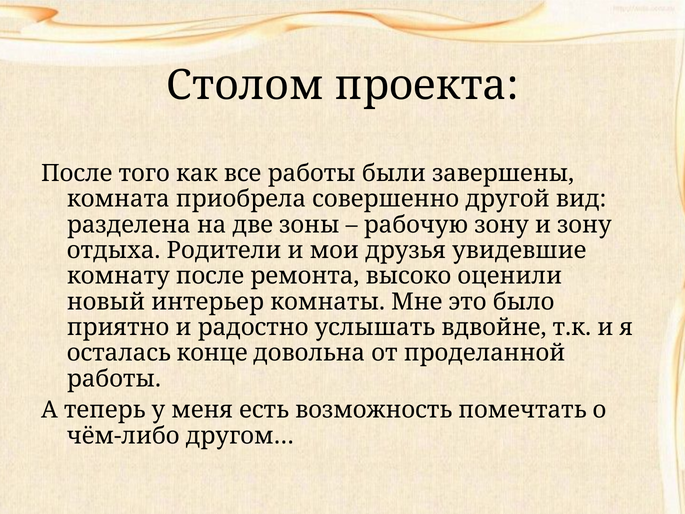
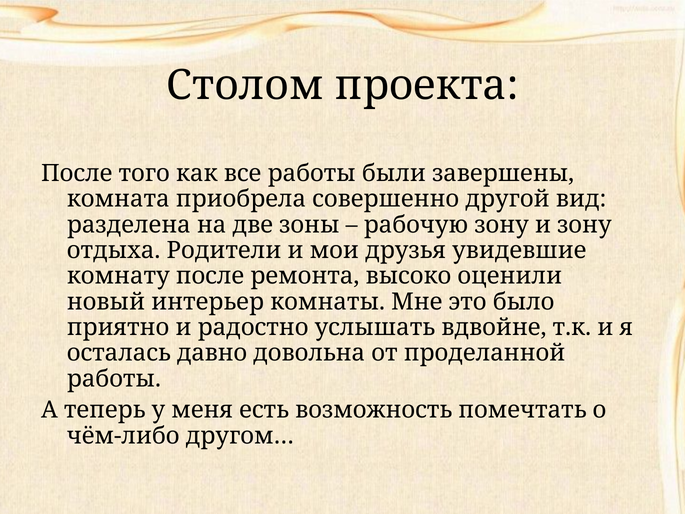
конце: конце -> давно (212, 353)
